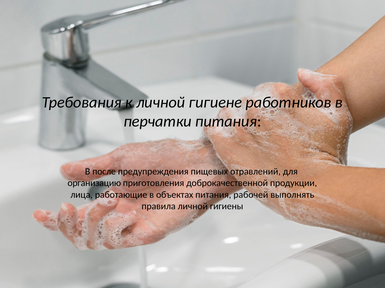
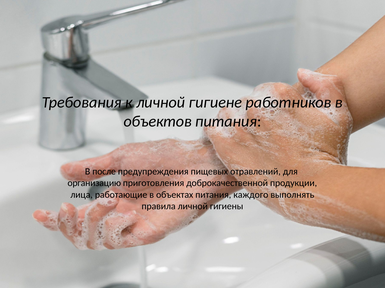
перчатки: перчатки -> объектов (158, 122)
рабочей: рабочей -> каждого (251, 195)
